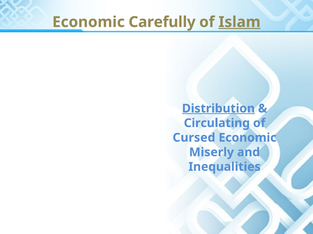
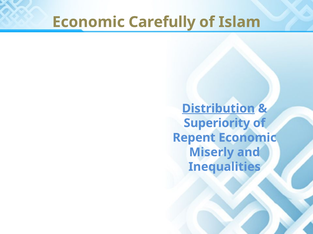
Islam underline: present -> none (240, 22)
Circulating: Circulating -> Superiority (217, 123)
Cursed: Cursed -> Repent (194, 138)
